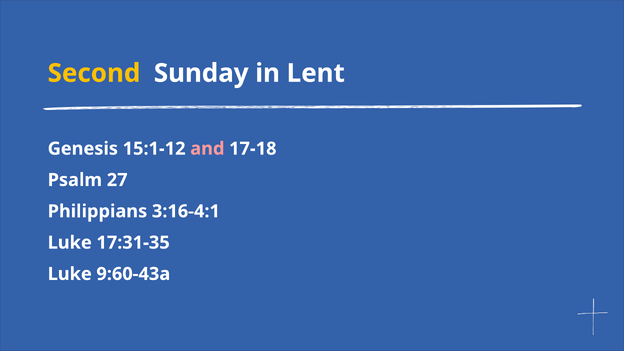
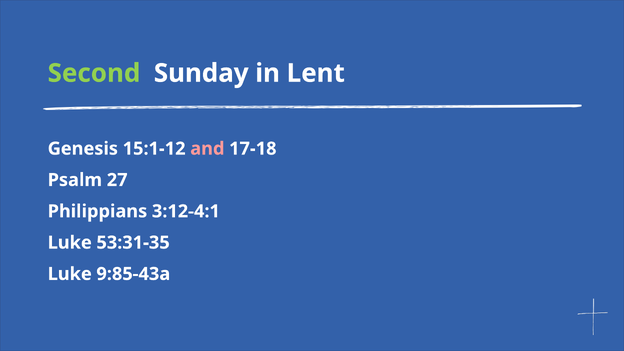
Second colour: yellow -> light green (94, 73)
3:16-4:1: 3:16-4:1 -> 3:12-4:1 (186, 211)
17:31-35: 17:31-35 -> 53:31-35 (133, 243)
9:60-43a: 9:60-43a -> 9:85-43a (133, 274)
